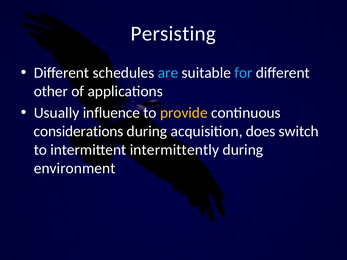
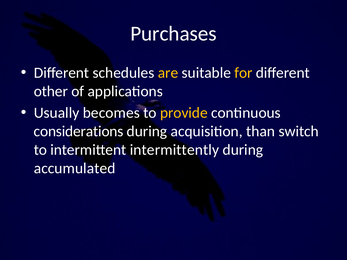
Persisting: Persisting -> Purchases (173, 34)
are colour: light blue -> yellow (168, 73)
for colour: light blue -> yellow (243, 73)
influence: influence -> becomes (111, 113)
does: does -> than (261, 131)
environment: environment -> accumulated (75, 168)
